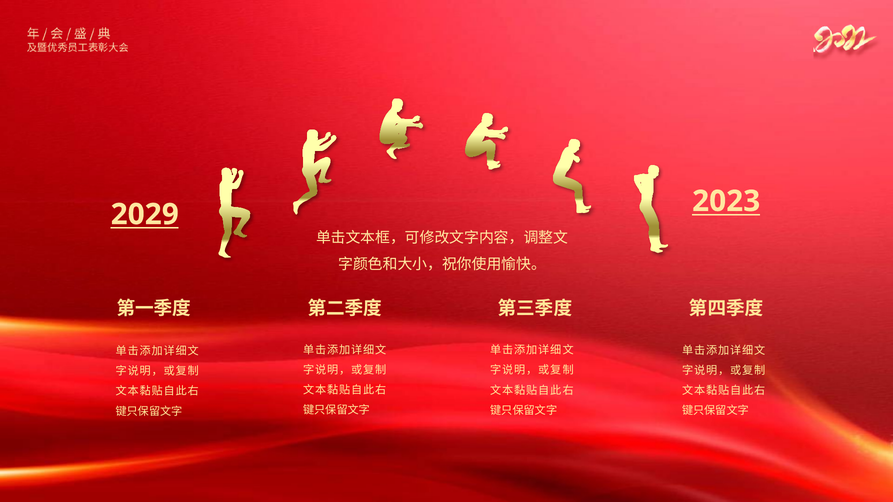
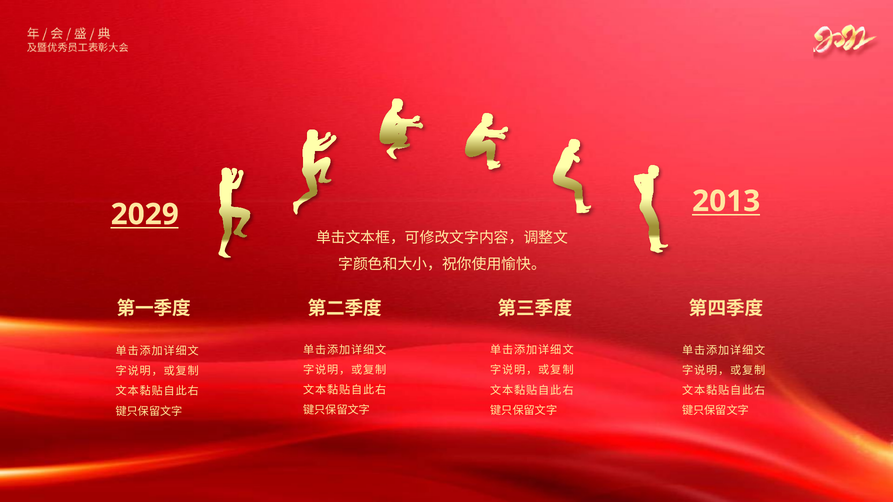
2023: 2023 -> 2013 (726, 201)
